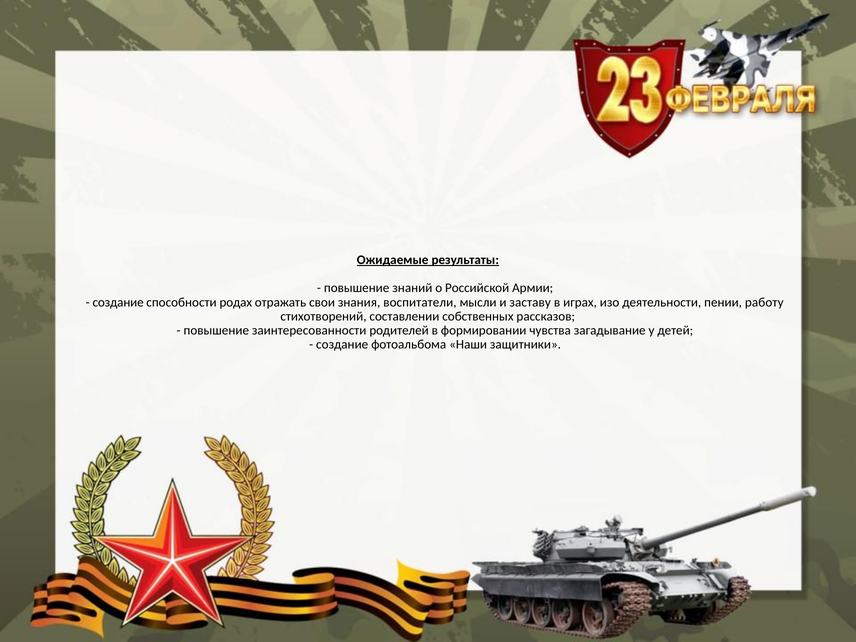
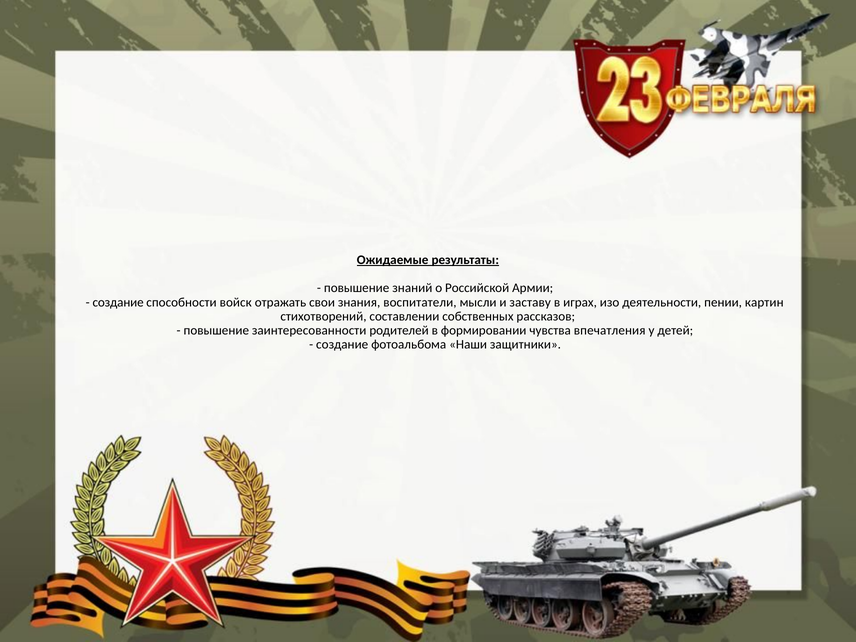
родах: родах -> войск (236, 302)
работу: работу -> картин (764, 302)
загадывание: загадывание -> впечатления (610, 330)
